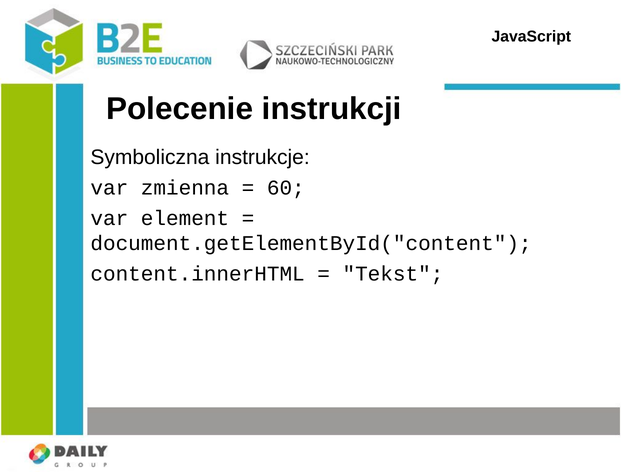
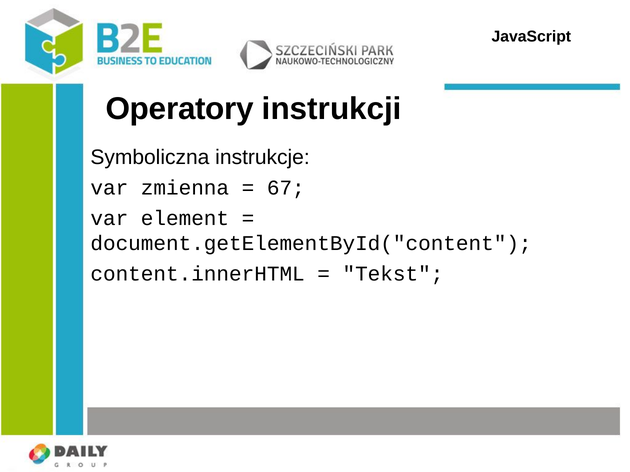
Polecenie: Polecenie -> Operatory (180, 109)
60: 60 -> 67 (286, 188)
